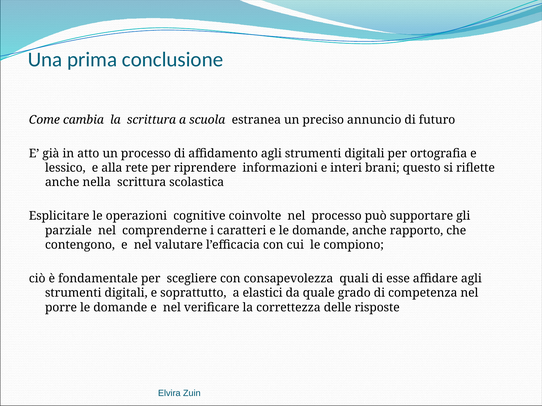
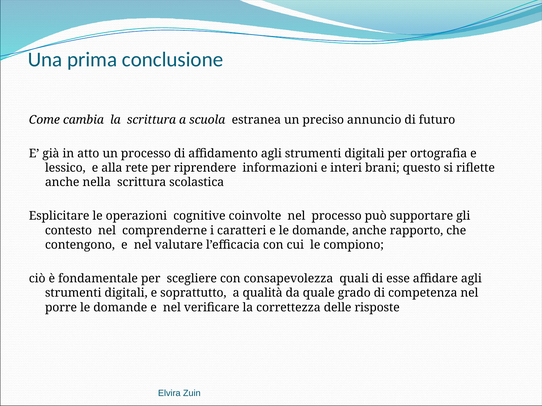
parziale: parziale -> contesto (68, 231)
elastici: elastici -> qualità (263, 293)
